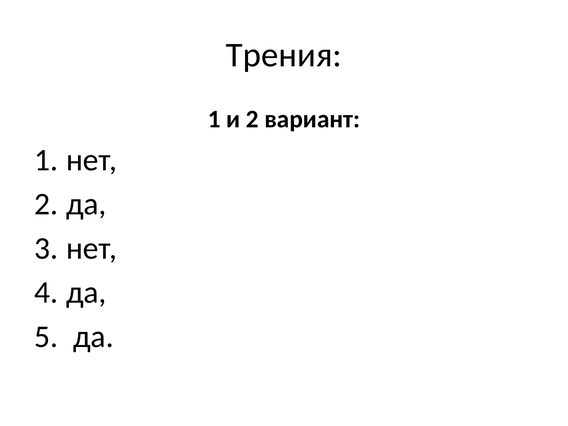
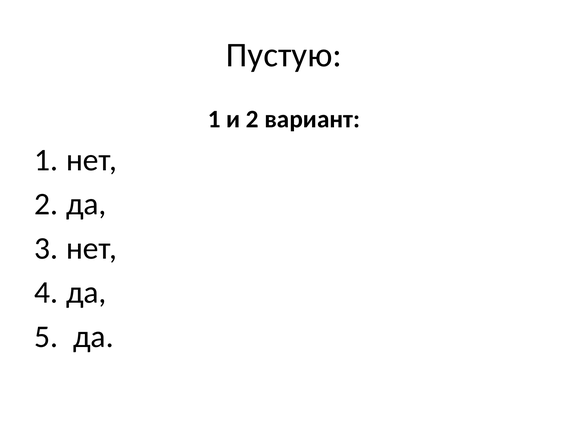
Трения: Трения -> Пустую (284, 55)
